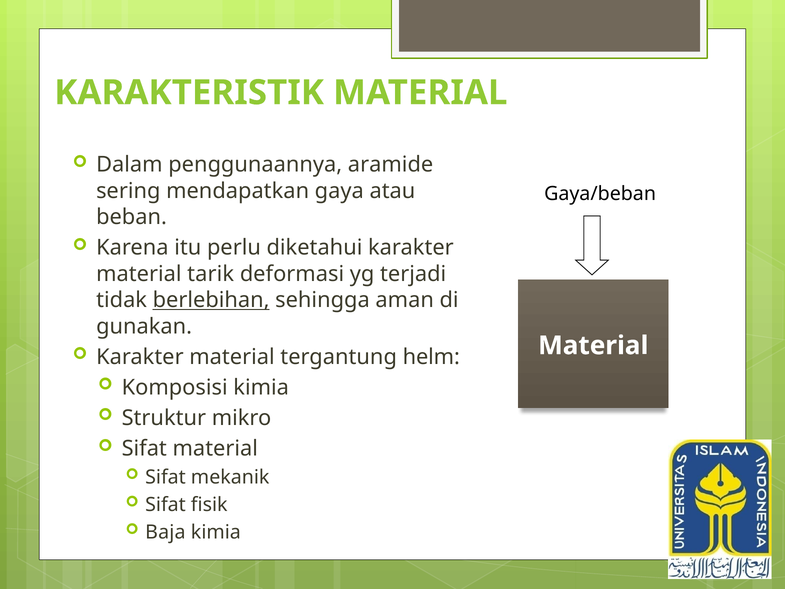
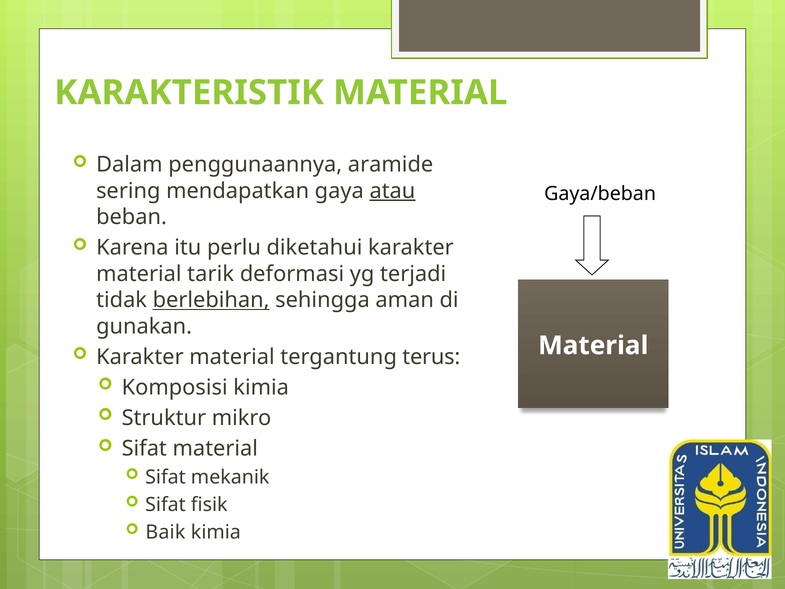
atau underline: none -> present (392, 191)
helm: helm -> terus (431, 357)
Baja: Baja -> Baik (165, 532)
